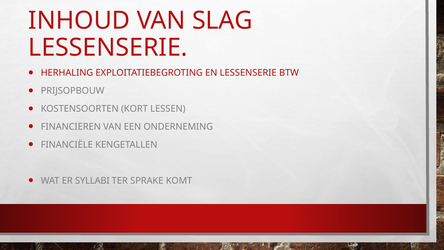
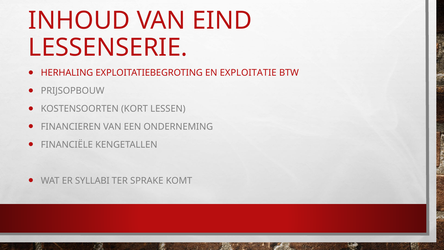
SLAG: SLAG -> EIND (222, 20)
EN LESSENSERIE: LESSENSERIE -> EXPLOITATIE (248, 73)
